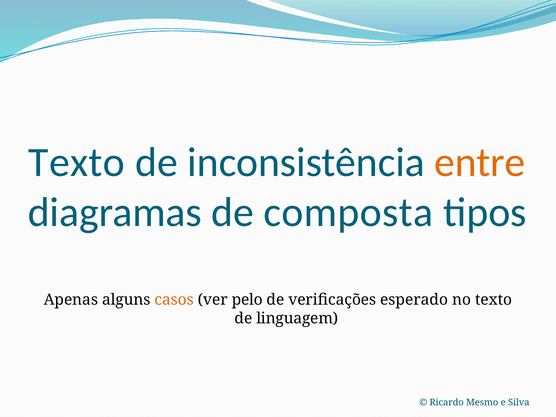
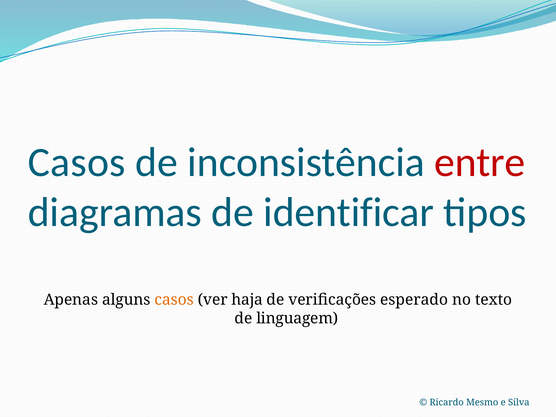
Texto: Texto -> Casos (77, 162)
entre colour: orange -> red (480, 162)
composta: composta -> identificar (349, 212)
pelo: pelo -> haja (247, 300)
